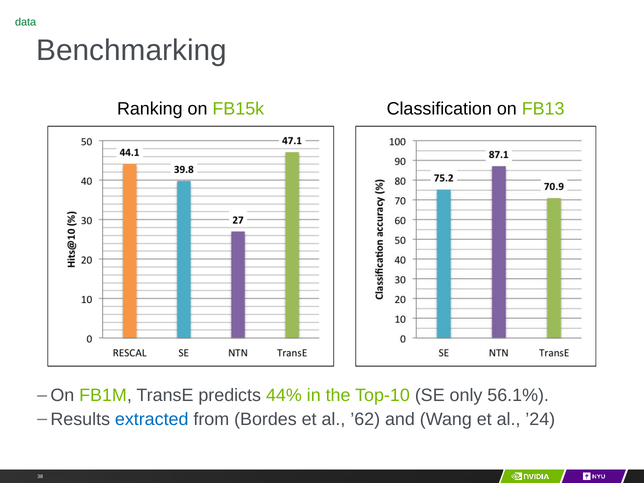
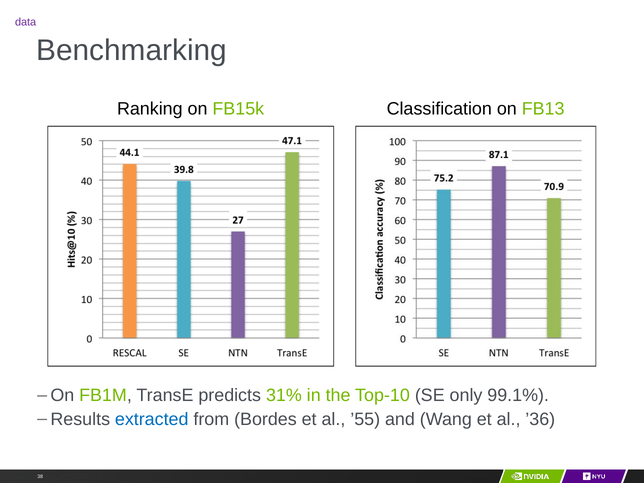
data colour: green -> purple (26, 22)
44%: 44% -> 31% (284, 395)
56.1%: 56.1% -> 99.1% (518, 395)
’62: ’62 -> ’55 (365, 419)
’24: ’24 -> ’36 (540, 419)
